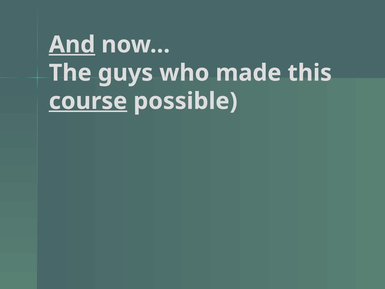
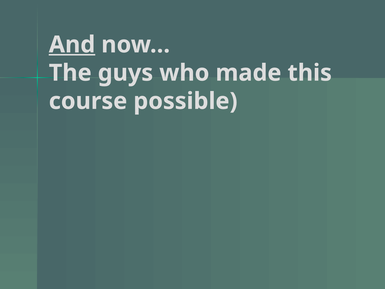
course underline: present -> none (88, 101)
